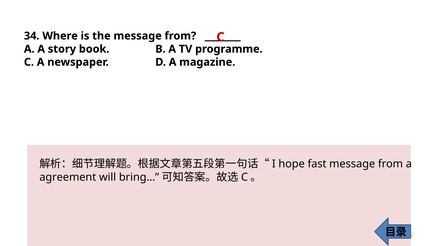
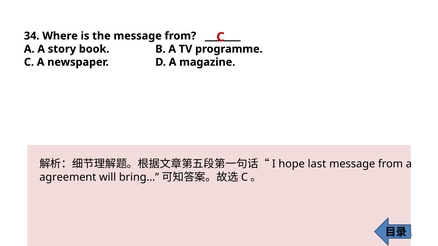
fast: fast -> last (317, 164)
